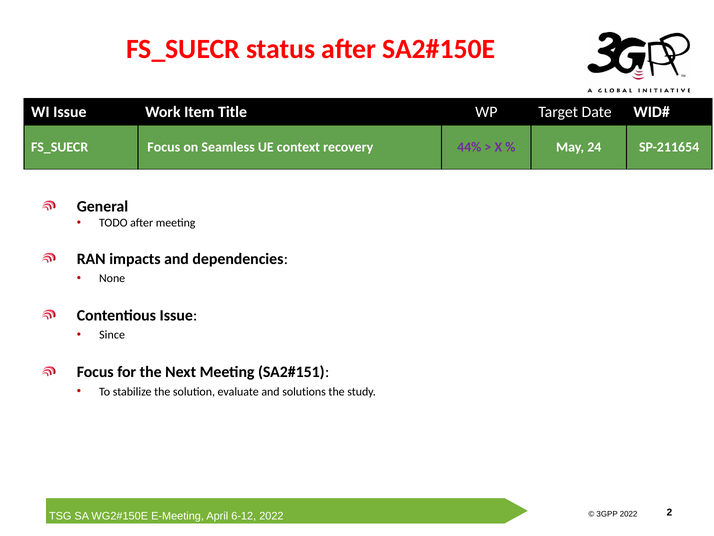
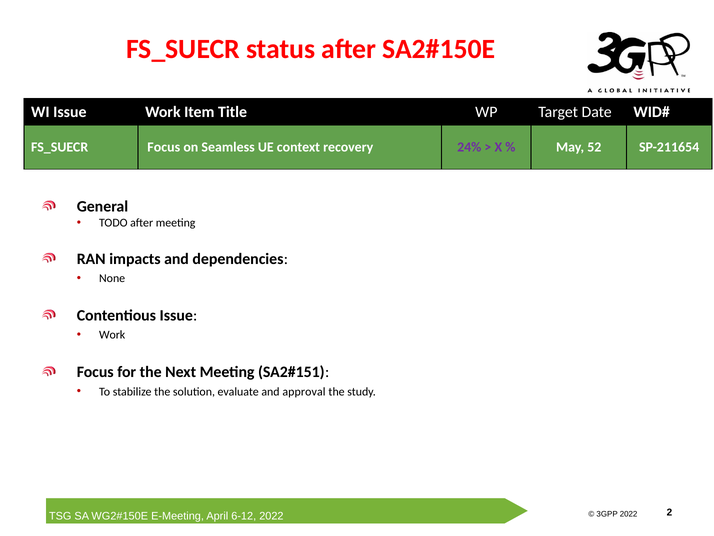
44%: 44% -> 24% (469, 147)
24: 24 -> 52 (594, 147)
Since: Since -> Work (112, 335)
solutions: solutions -> approval (304, 391)
